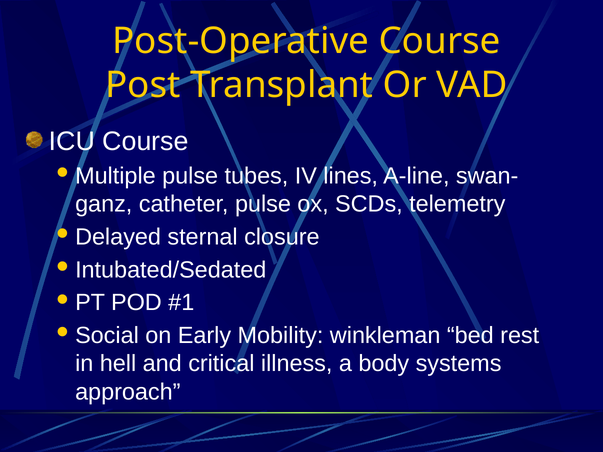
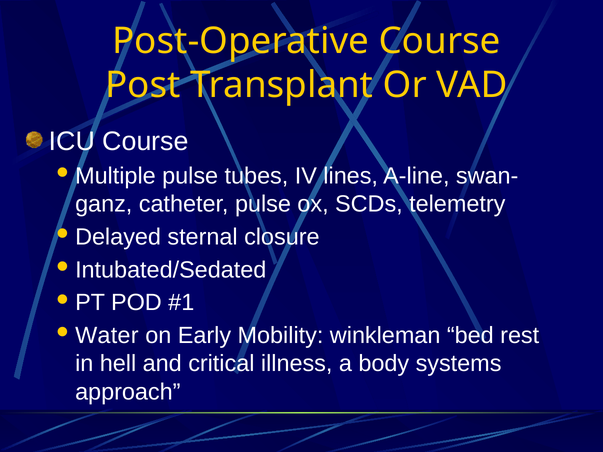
Social: Social -> Water (107, 336)
